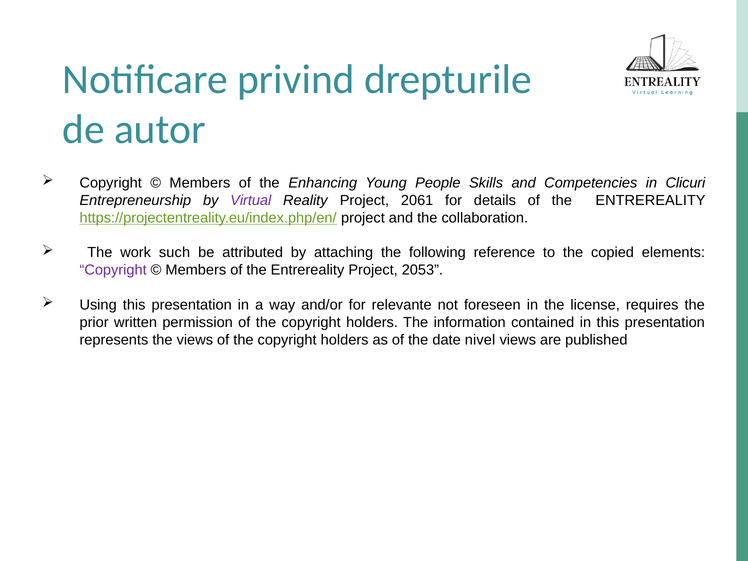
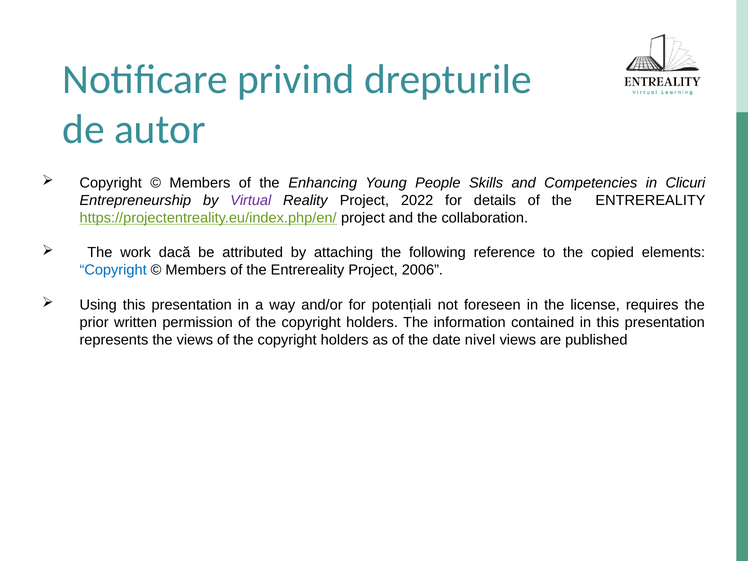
2061: 2061 -> 2022 (417, 200)
such: such -> dacă (175, 253)
Copyright colour: purple -> blue (113, 270)
2053: 2053 -> 2006 (422, 270)
relevante: relevante -> potențiali (402, 305)
